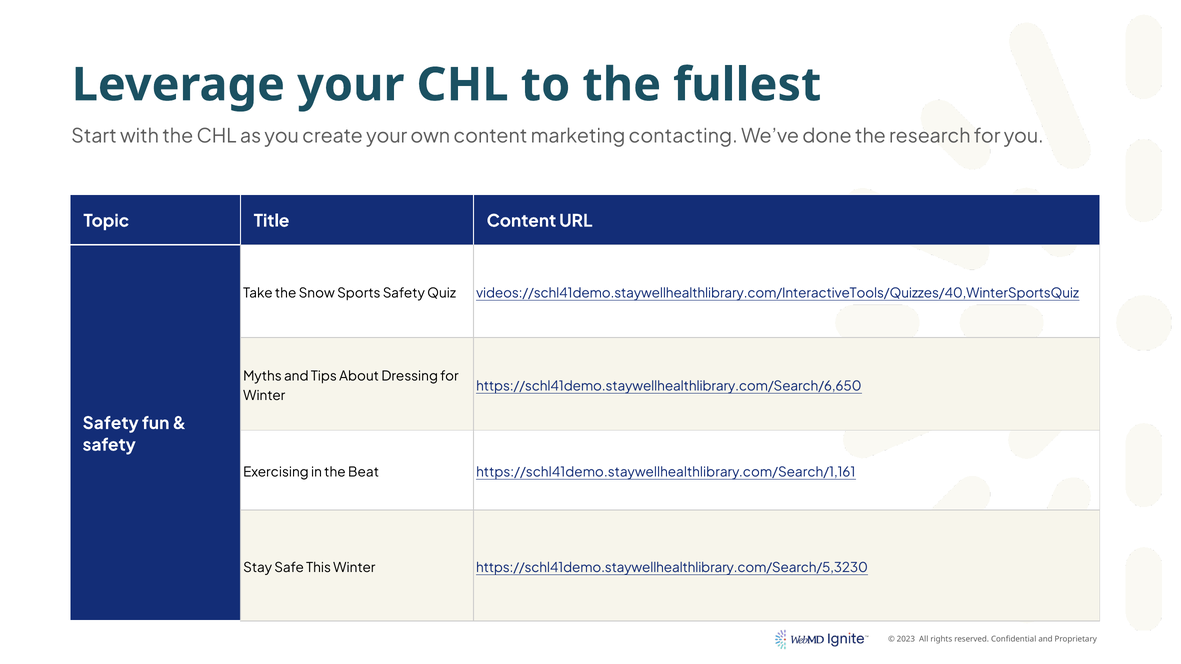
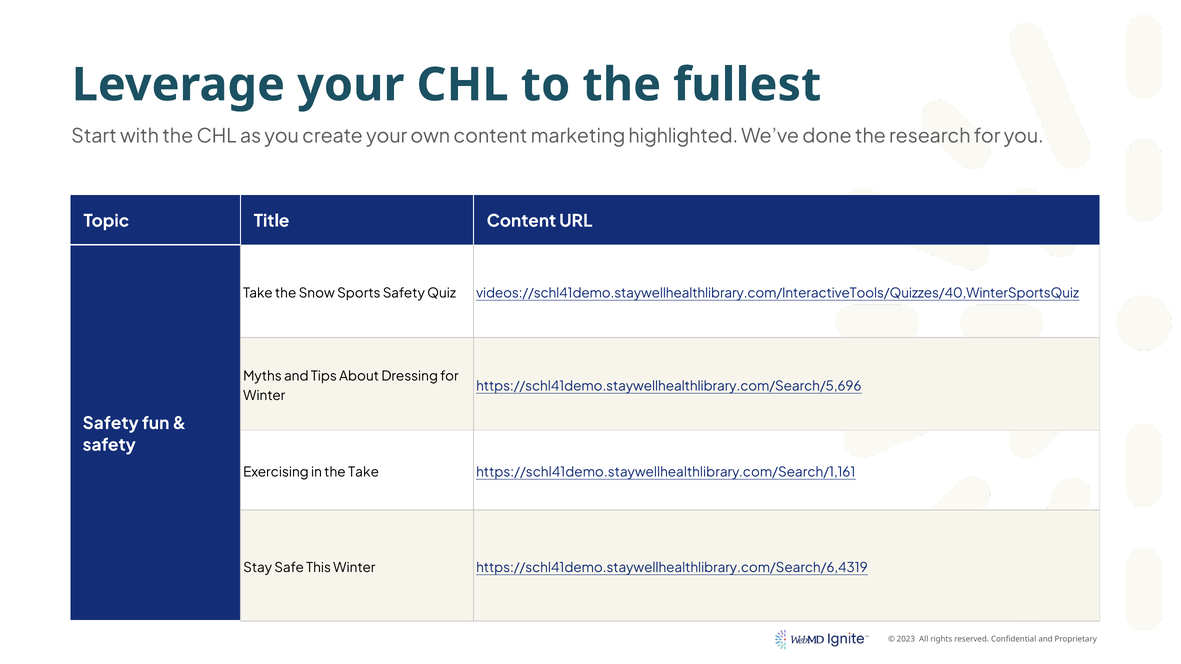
contacting: contacting -> highlighted (683, 136)
https://schl41demo.staywellhealthlibrary.com/Search/6,650: https://schl41demo.staywellhealthlibrary.com/Search/6,650 -> https://schl41demo.staywellhealthlibrary.com/Search/5,696 (669, 386)
the Beat: Beat -> Take (364, 473)
https://schl41demo.staywellhealthlibrary.com/Search/5,3230: https://schl41demo.staywellhealthlibrary.com/Search/5,3230 -> https://schl41demo.staywellhealthlibrary.com/Search/6,4319 (672, 568)
